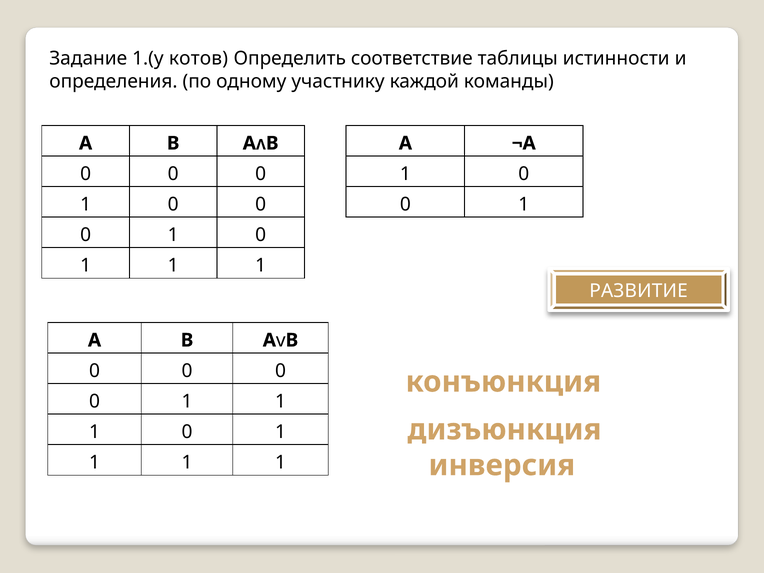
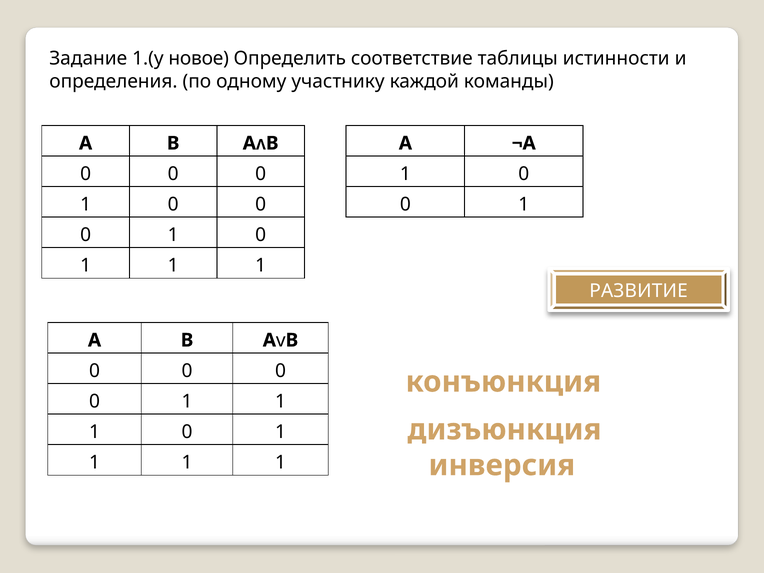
котов: котов -> новое (199, 58)
